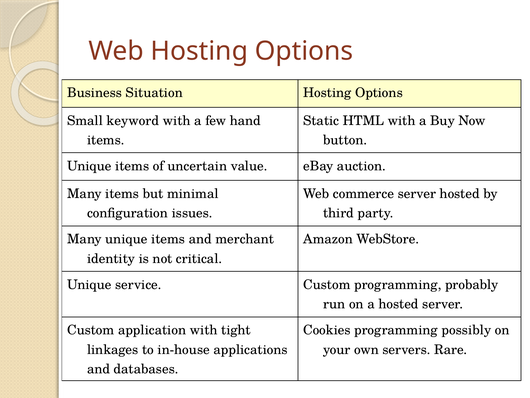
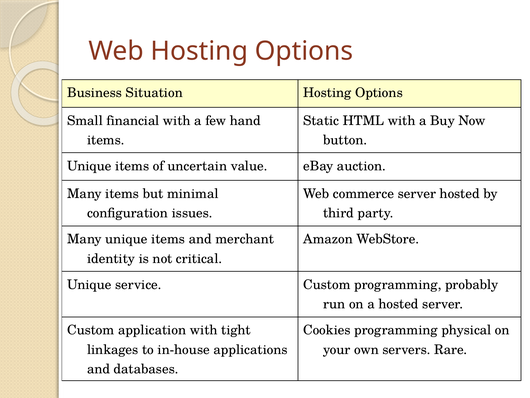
keyword: keyword -> financial (133, 120)
possibly: possibly -> physical (466, 330)
